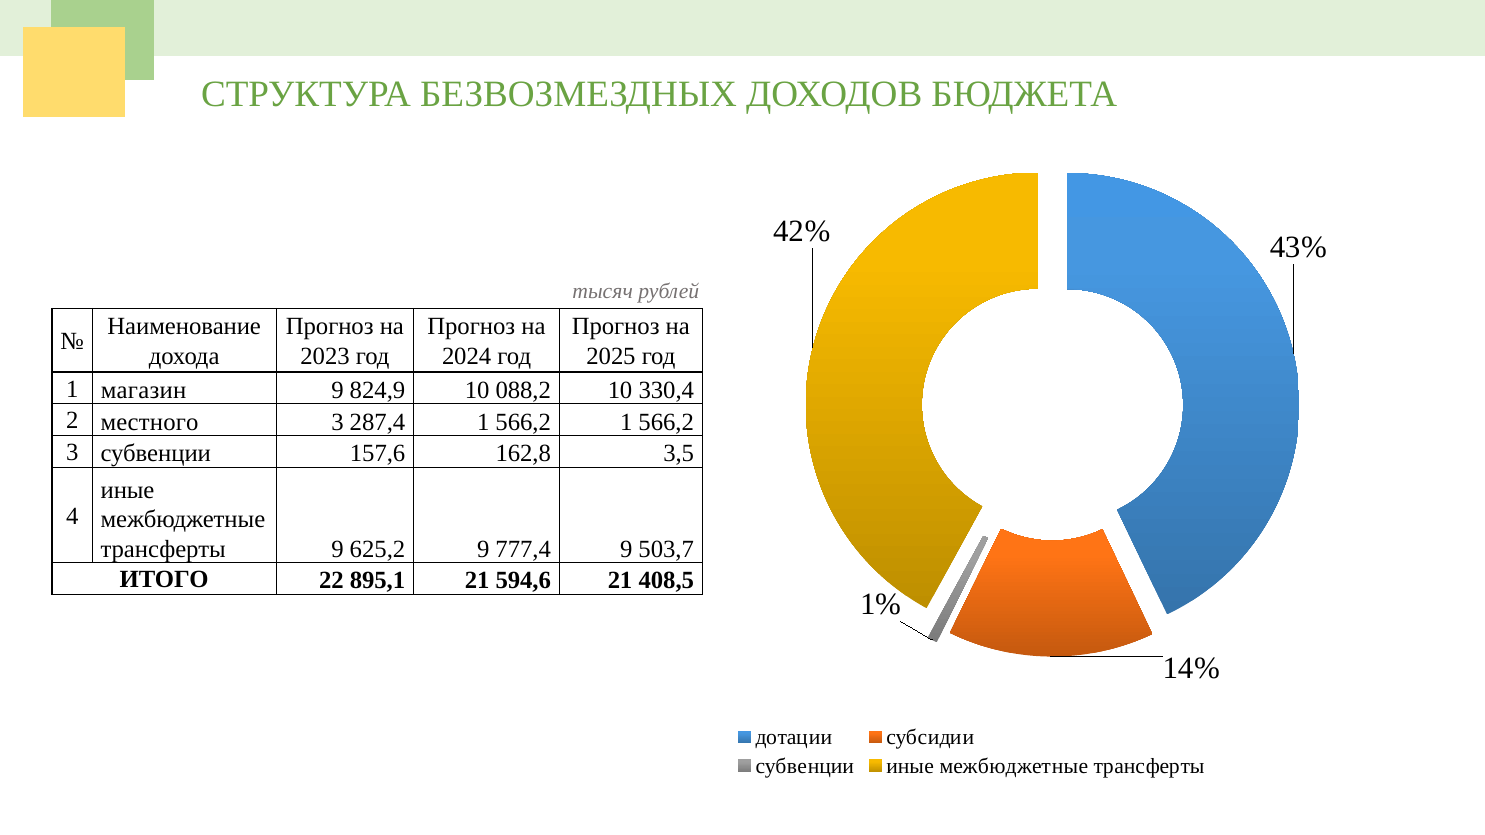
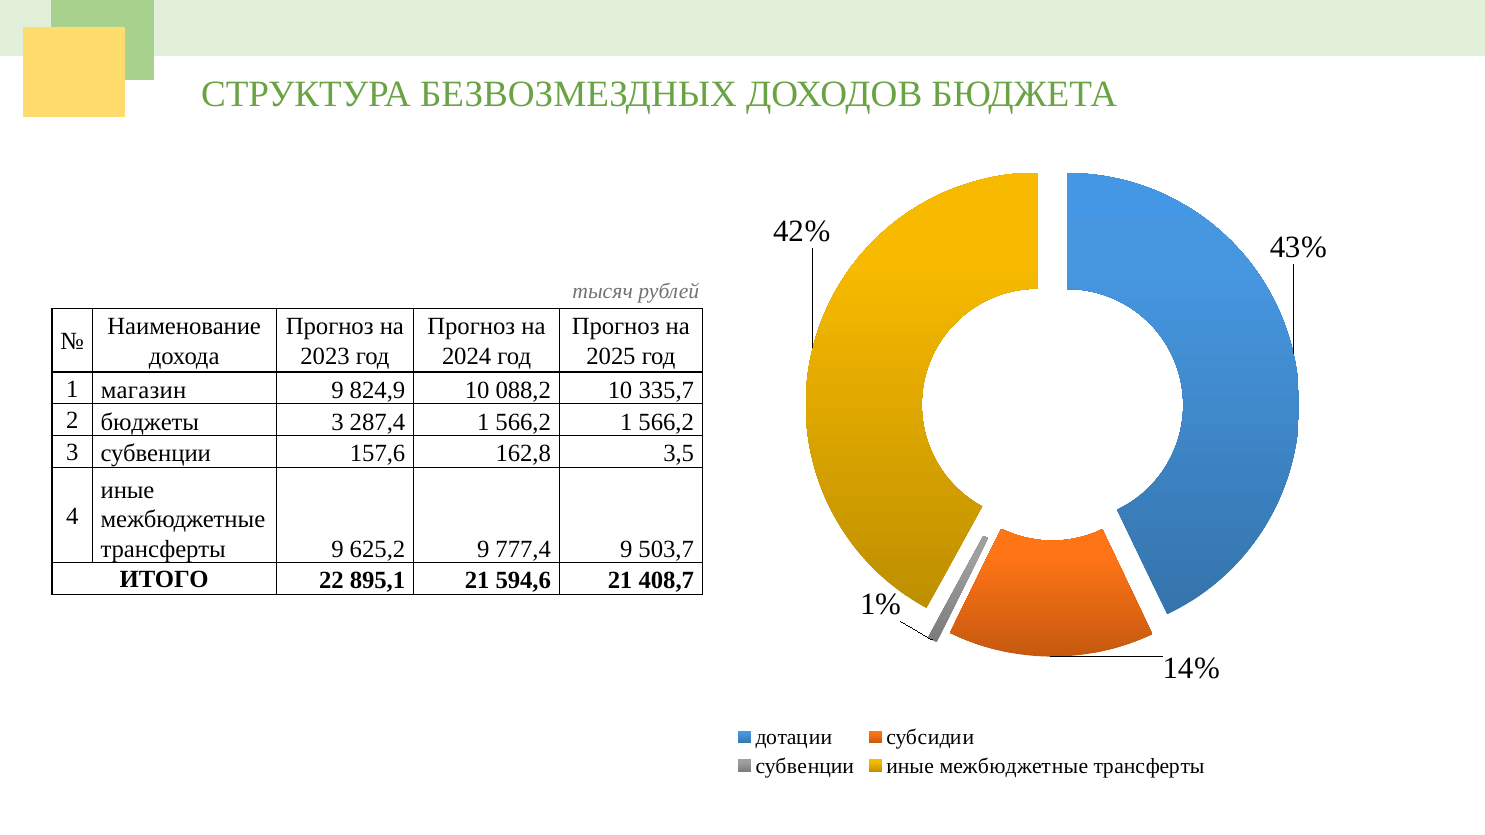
330,4: 330,4 -> 335,7 (666, 390)
местного: местного -> бюджеты (150, 422)
408,5: 408,5 -> 408,7 (666, 581)
